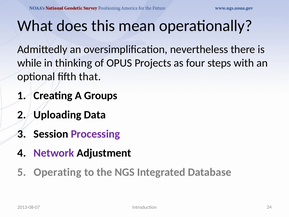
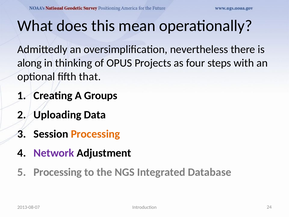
while: while -> along (30, 63)
Processing colour: purple -> orange (95, 134)
Operating: Operating -> Processing (58, 172)
